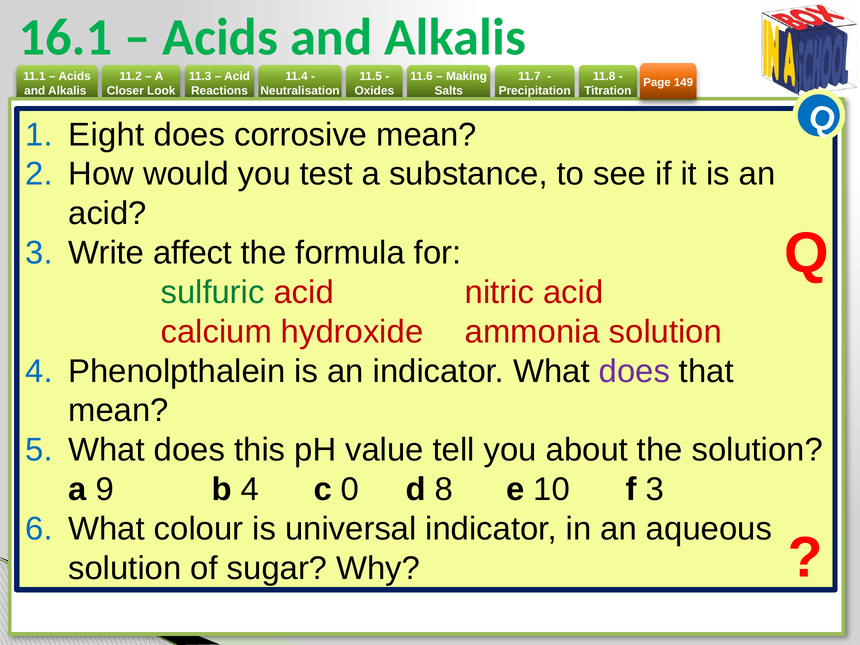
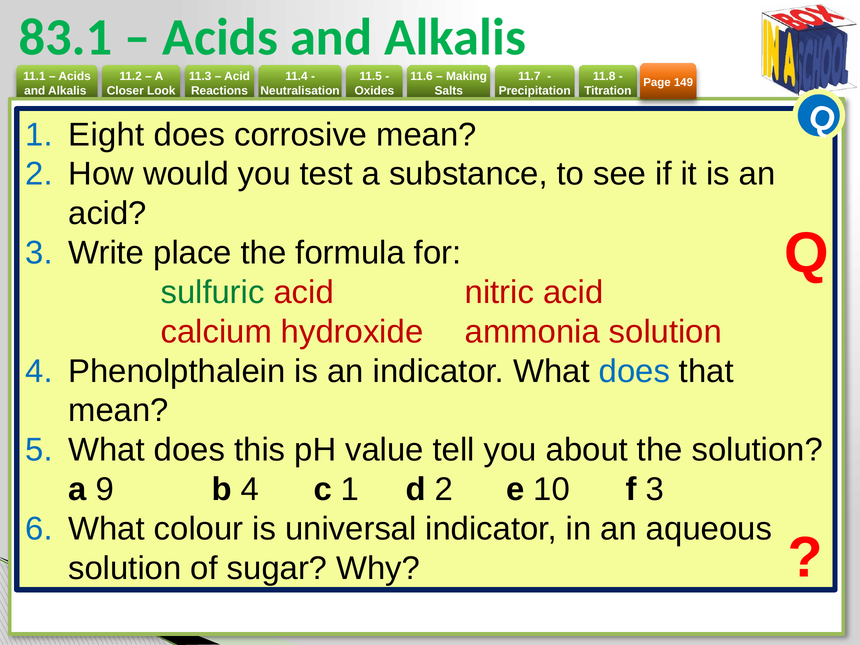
16.1: 16.1 -> 83.1 (66, 37)
affect: affect -> place (192, 253)
does colour: purple -> blue (634, 371)
c 0: 0 -> 1 (350, 489)
d 8: 8 -> 2 (444, 489)
